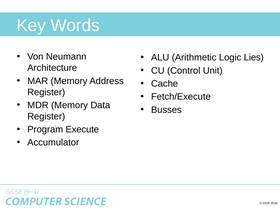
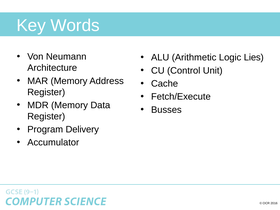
Execute: Execute -> Delivery (82, 129)
